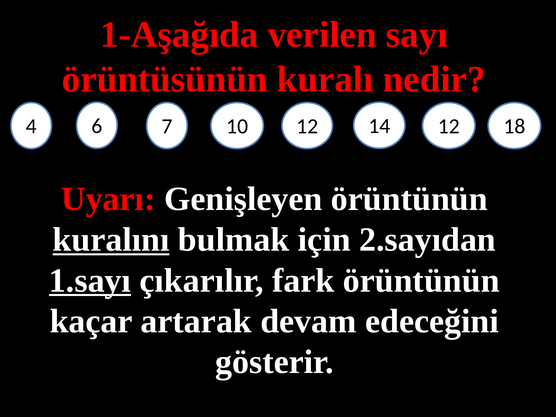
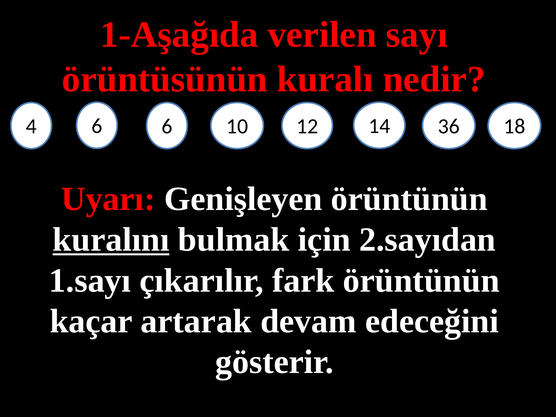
6 7: 7 -> 6 (167, 126)
14 12: 12 -> 36 (449, 126)
1.sayı underline: present -> none (90, 281)
